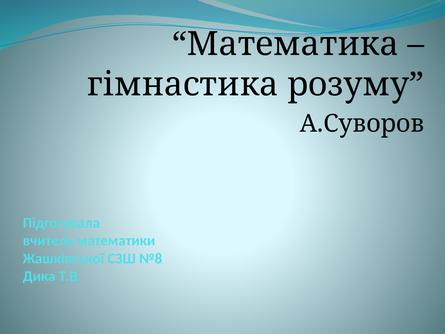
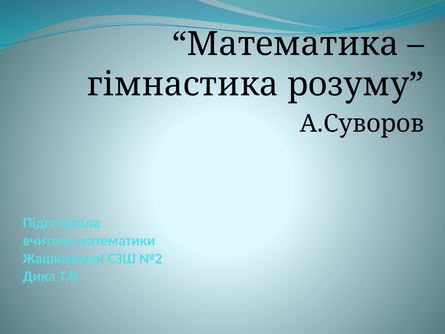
№8: №8 -> №2 (151, 258)
